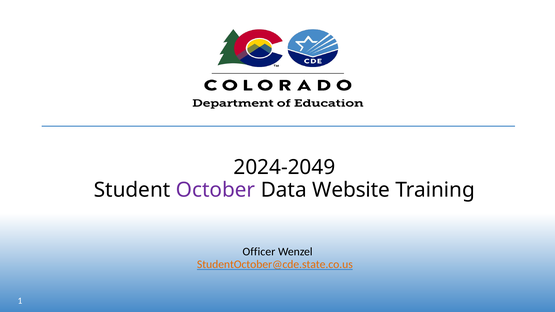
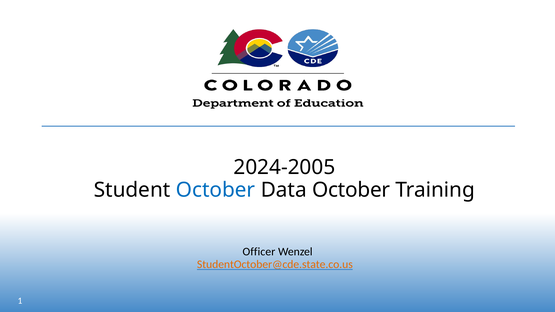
2024-2049: 2024-2049 -> 2024-2005 (284, 167)
October colour: purple -> blue (216, 190)
Data Website: Website -> October (351, 190)
